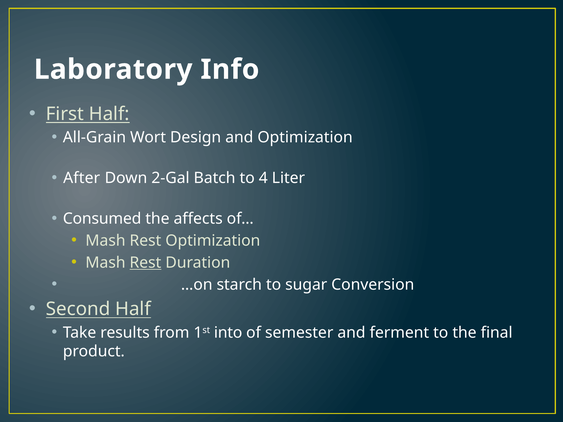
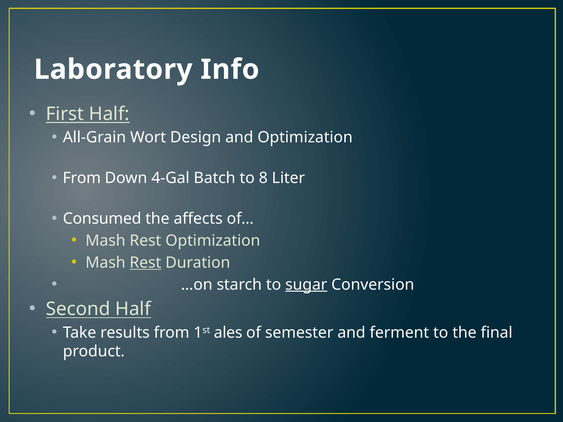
After: After -> From (82, 178)
2-Gal: 2-Gal -> 4-Gal (170, 178)
4: 4 -> 8 (263, 178)
sugar underline: none -> present (306, 285)
into: into -> ales (228, 333)
